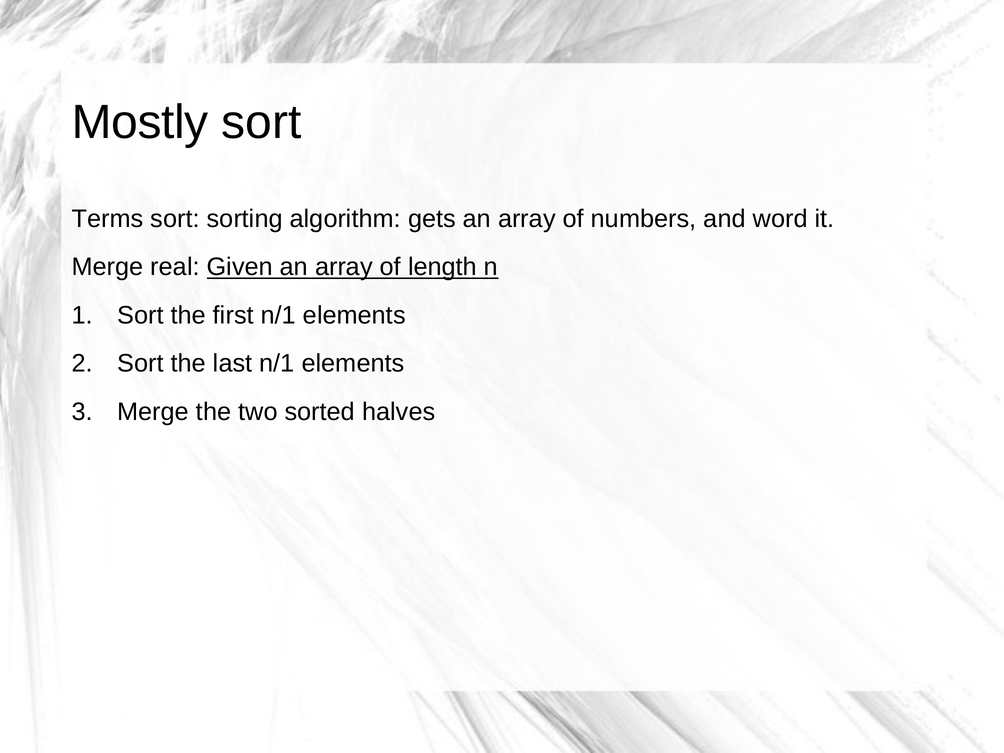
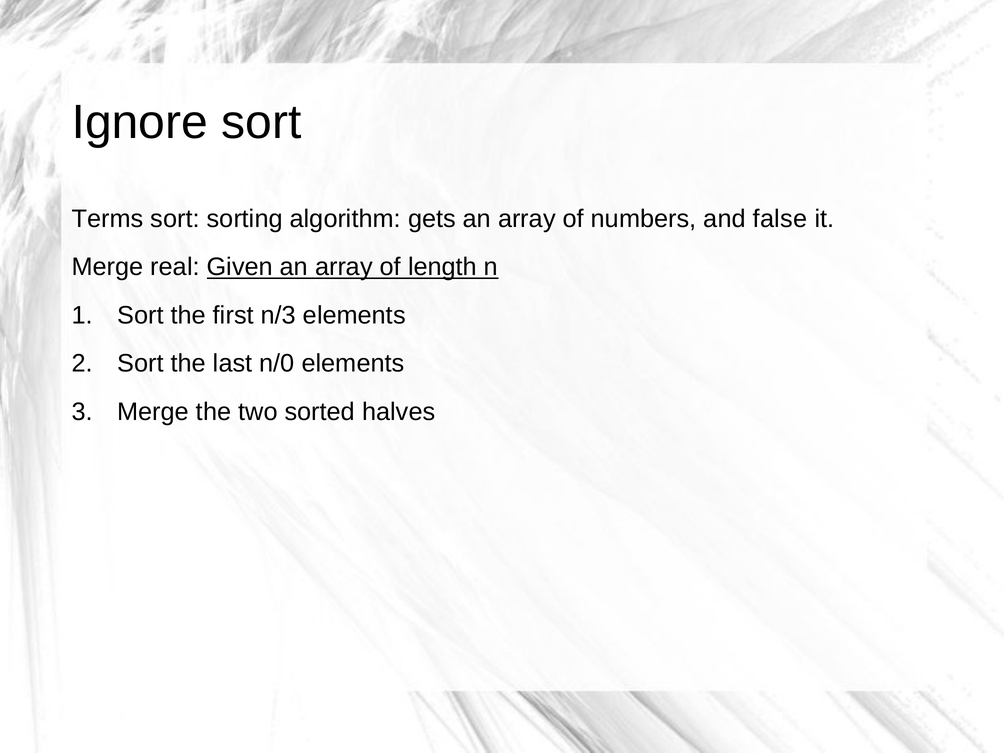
Mostly: Mostly -> Ignore (140, 122)
word: word -> false (780, 219)
first n/1: n/1 -> n/3 (278, 315)
last n/1: n/1 -> n/0 (277, 363)
